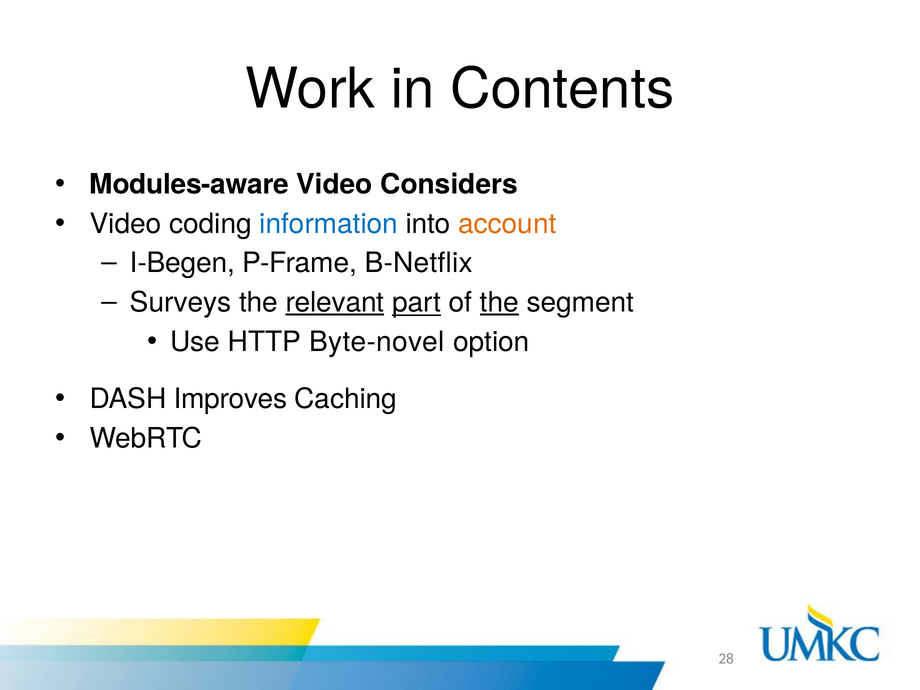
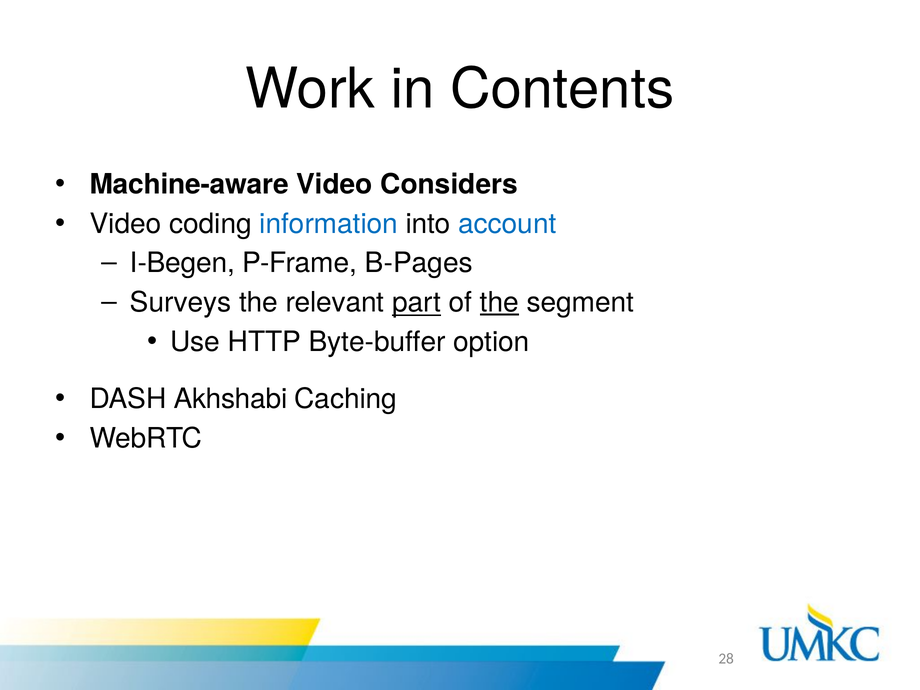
Modules-aware: Modules-aware -> Machine-aware (189, 184)
account colour: orange -> blue (507, 224)
B-Netflix: B-Netflix -> B-Pages (419, 263)
relevant underline: present -> none (335, 302)
Byte-novel: Byte-novel -> Byte-buffer (377, 342)
Improves: Improves -> Akhshabi (230, 399)
